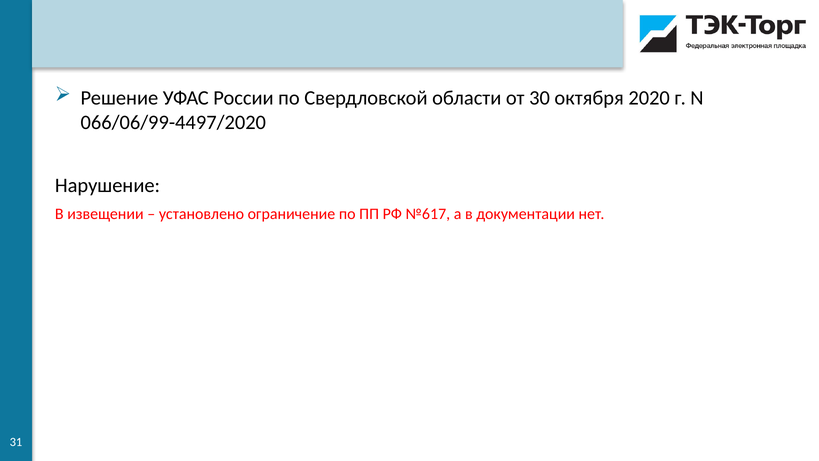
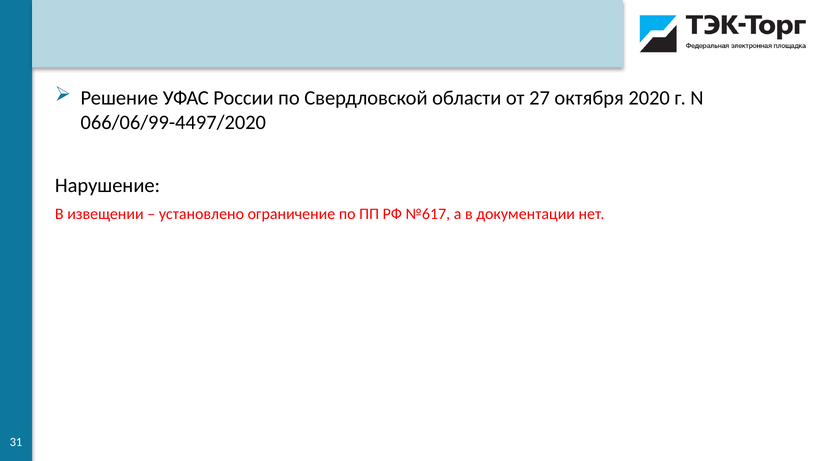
30: 30 -> 27 (540, 98)
